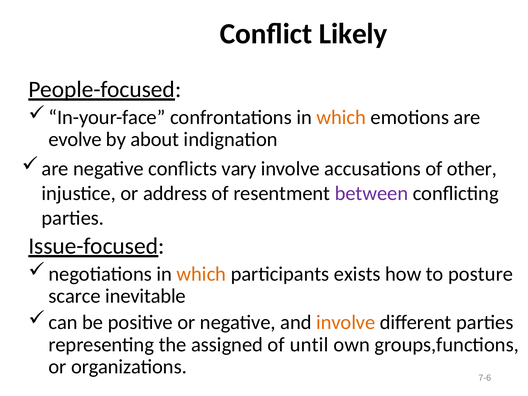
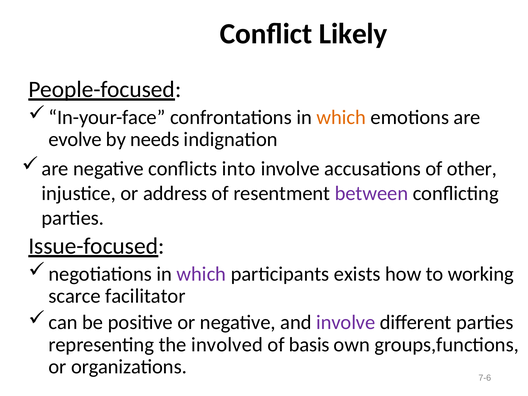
about: about -> needs (155, 140)
vary: vary -> into (239, 169)
which colour: orange -> purple (201, 274)
posture: posture -> working (481, 274)
inevitable: inevitable -> facilitator (145, 296)
involve colour: orange -> purple (346, 322)
assigned: assigned -> involved (227, 345)
until: until -> basis (309, 345)
